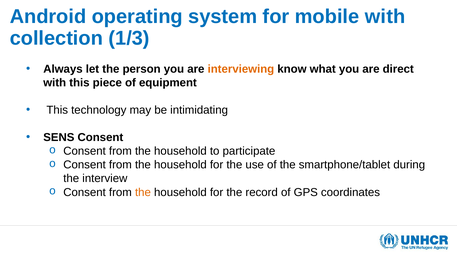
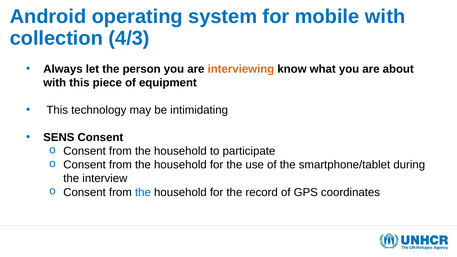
1/3: 1/3 -> 4/3 (129, 38)
direct: direct -> about (398, 69)
the colour: orange -> blue (143, 192)
